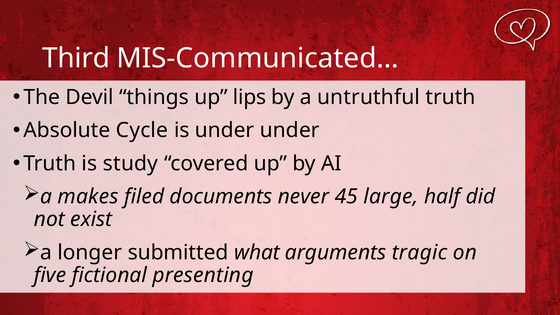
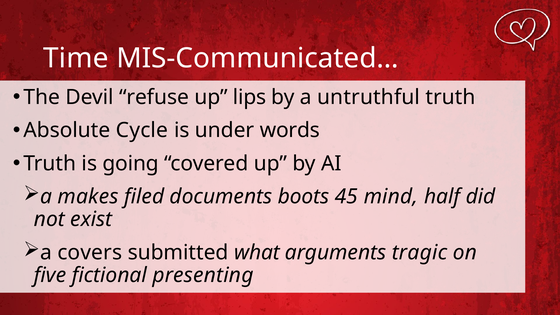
Third: Third -> Time (76, 58)
things: things -> refuse (154, 97)
under under: under -> words (290, 130)
study: study -> going (131, 163)
never: never -> boots (303, 197)
large: large -> mind (391, 197)
longer: longer -> covers (90, 253)
